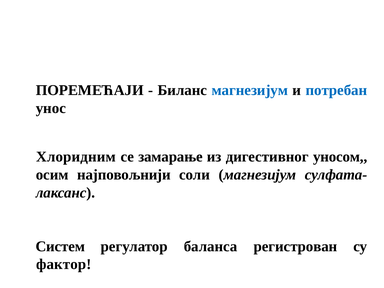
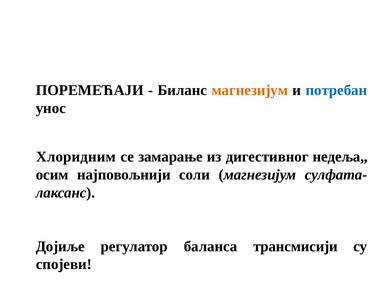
магнезијум colour: blue -> orange (250, 90)
уносом: уносом -> недеља (340, 157)
Систем: Систем -> Дојиље (60, 246)
регистрован: регистрован -> трансмисији (295, 246)
фактор: фактор -> спојеви (64, 264)
